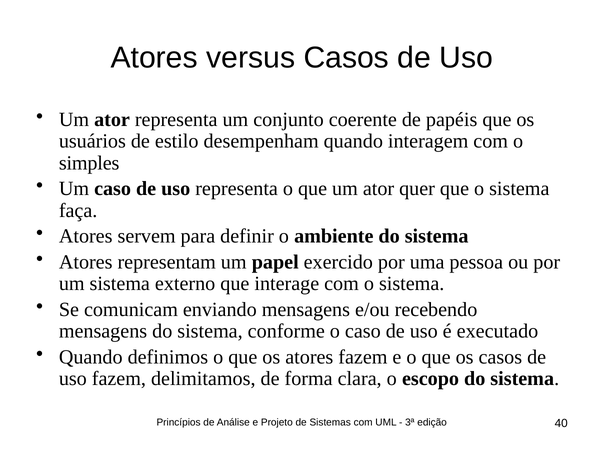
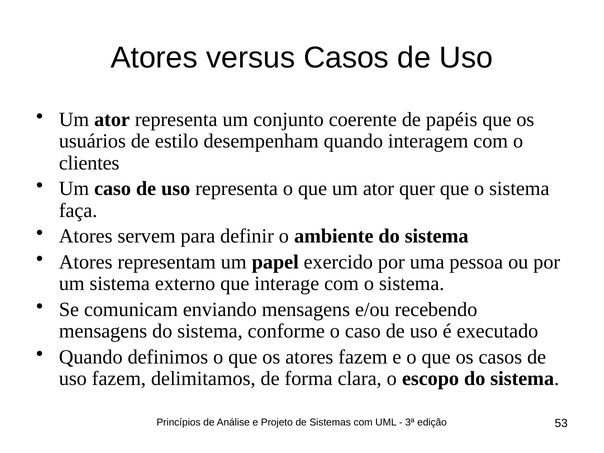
simples: simples -> clientes (89, 163)
40: 40 -> 53 (561, 423)
